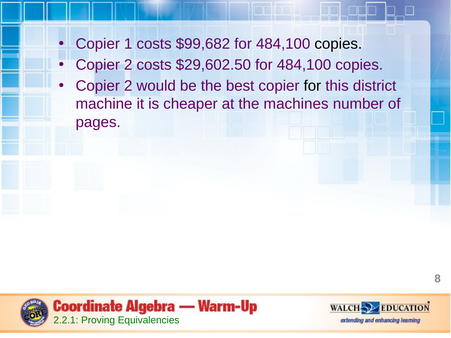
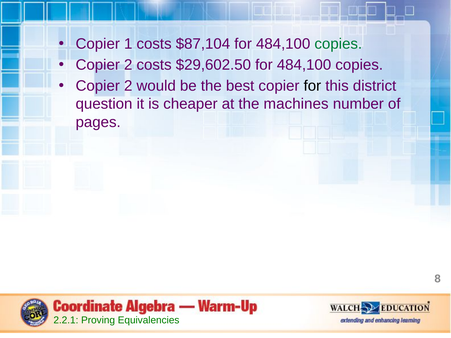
$99,682: $99,682 -> $87,104 (203, 44)
copies colour: black -> green (338, 44)
machine: machine -> question (104, 104)
